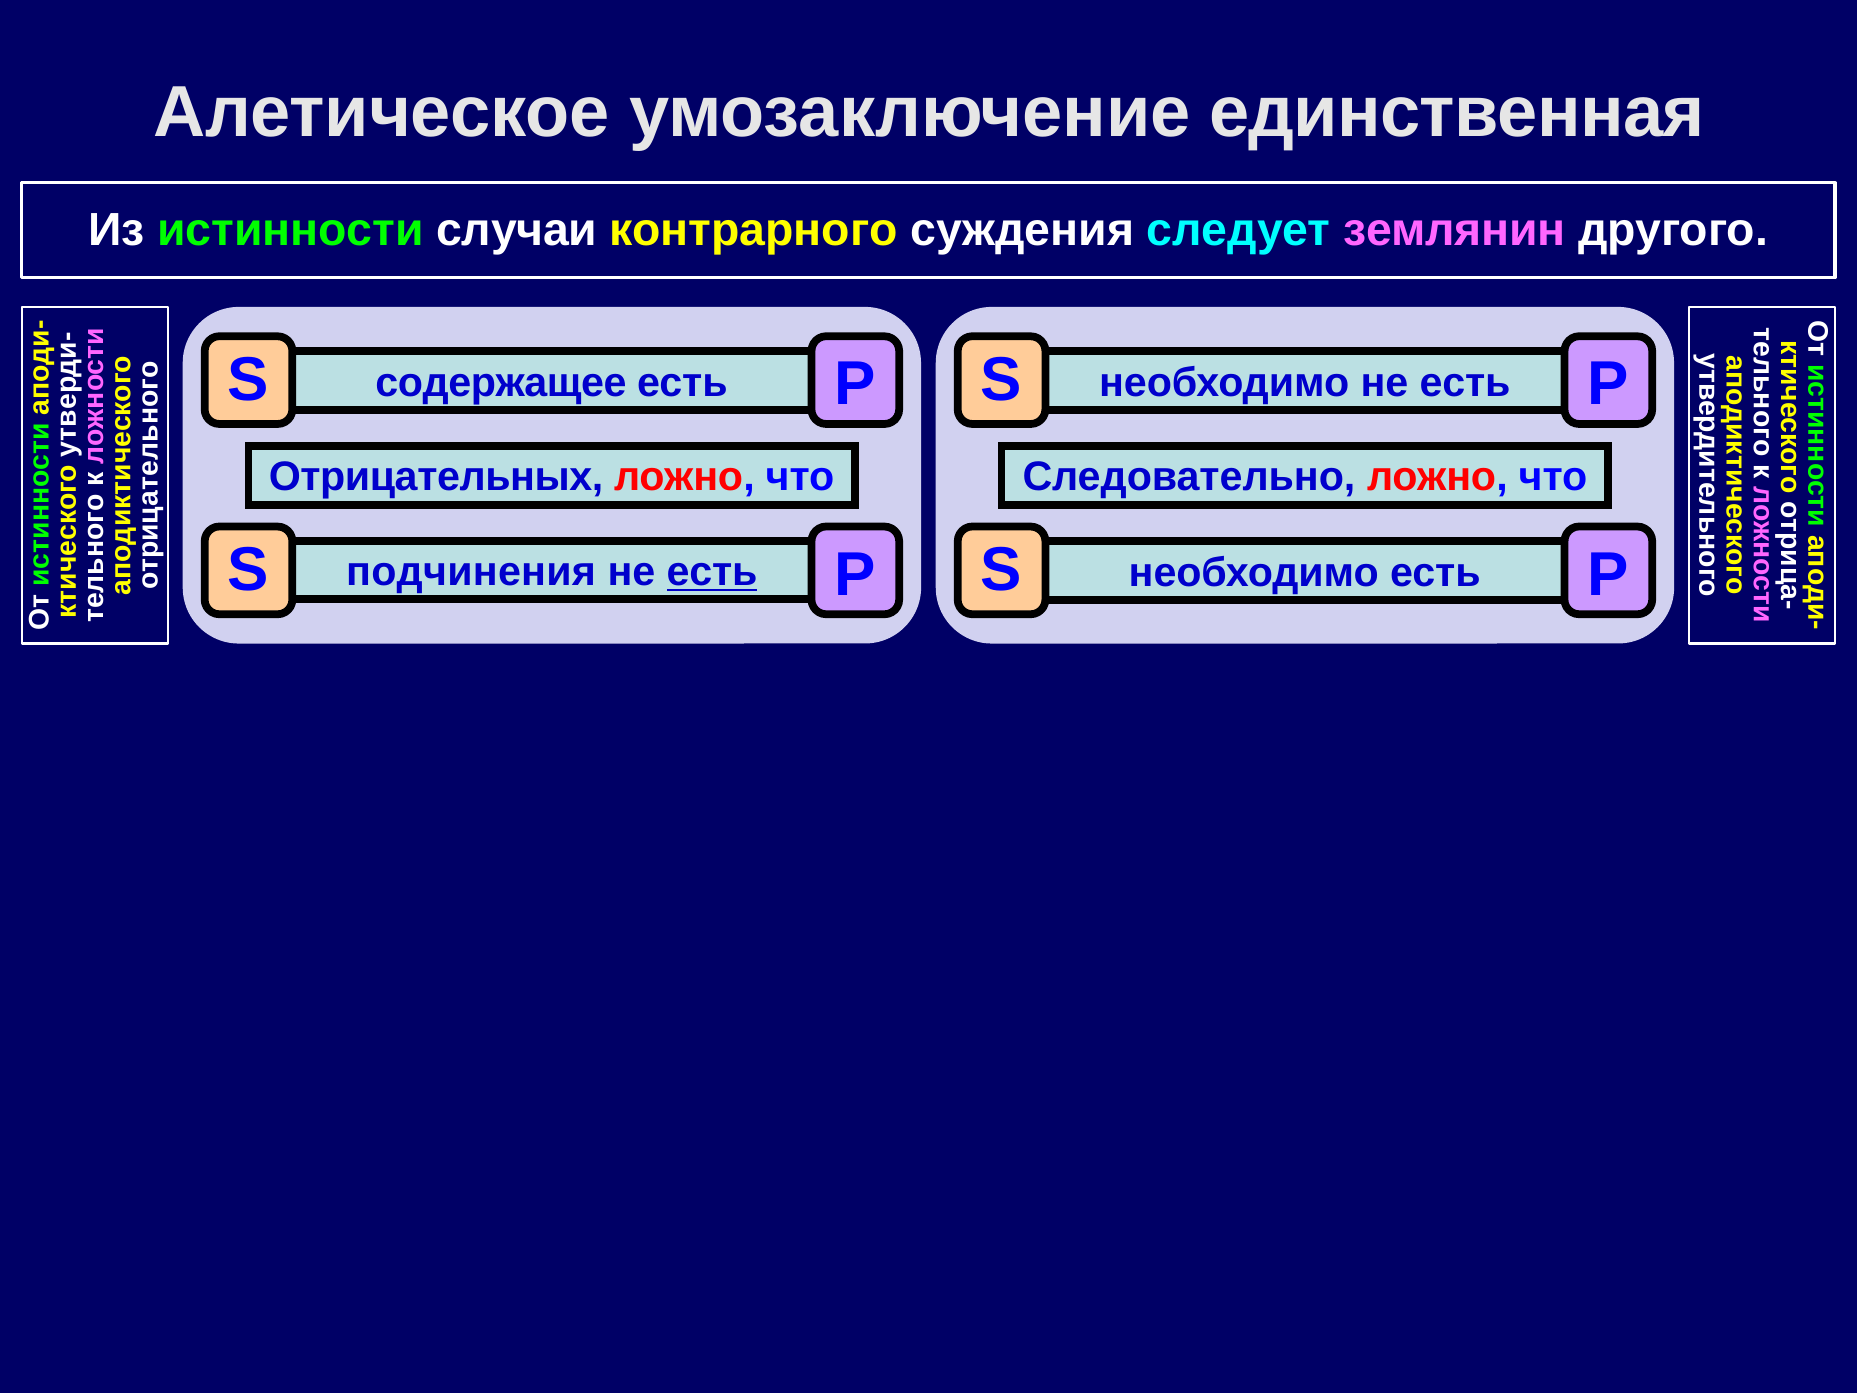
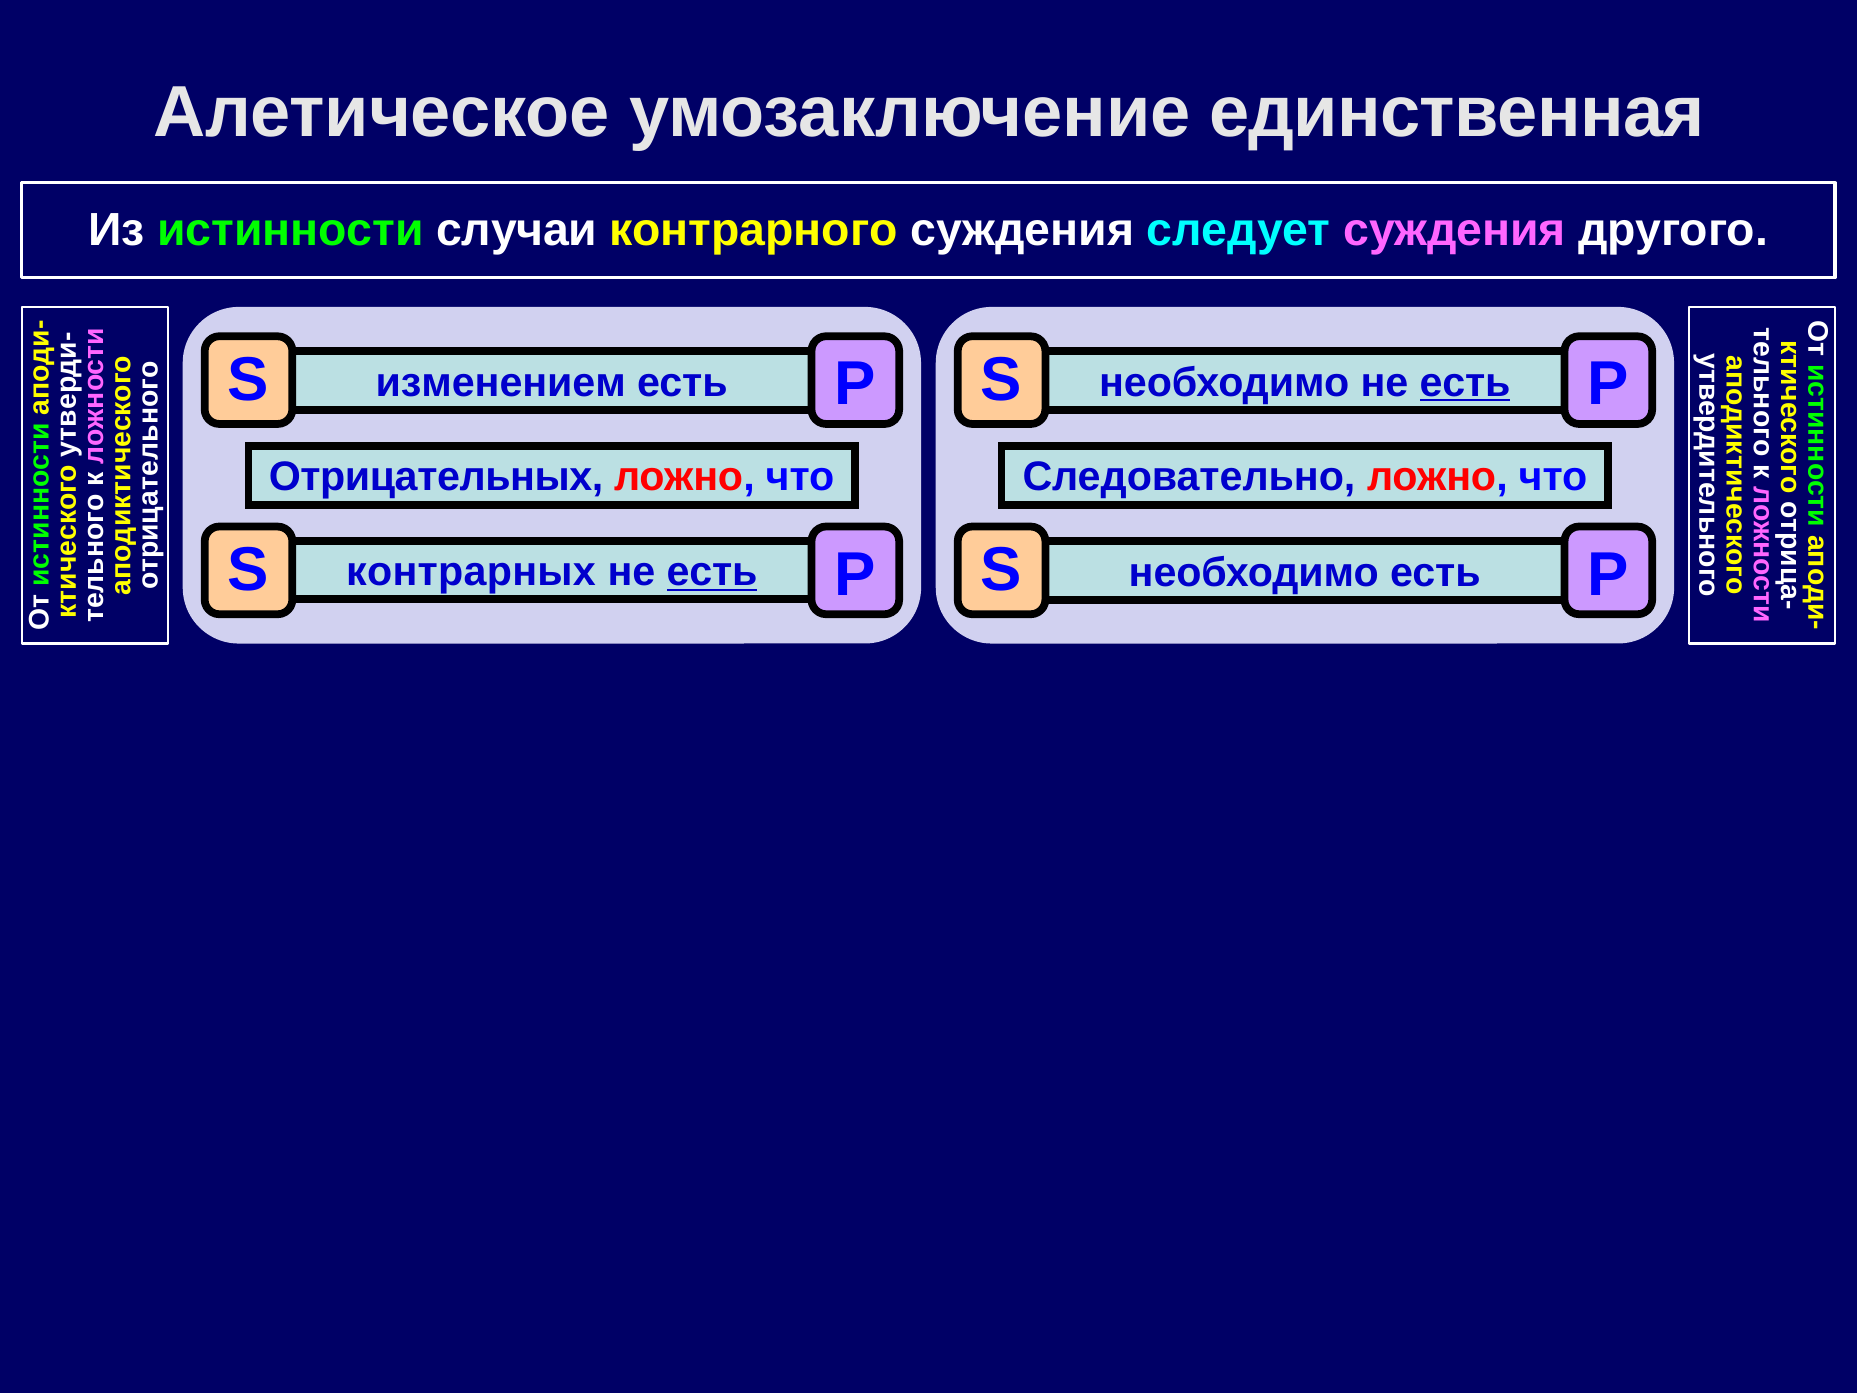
следует землянин: землянин -> суждения (1455, 230)
содержащее: содержащее -> изменением (501, 382)
есть underline: none -> present (1465, 382)
подчинения: подчинения -> контрарных (471, 572)
